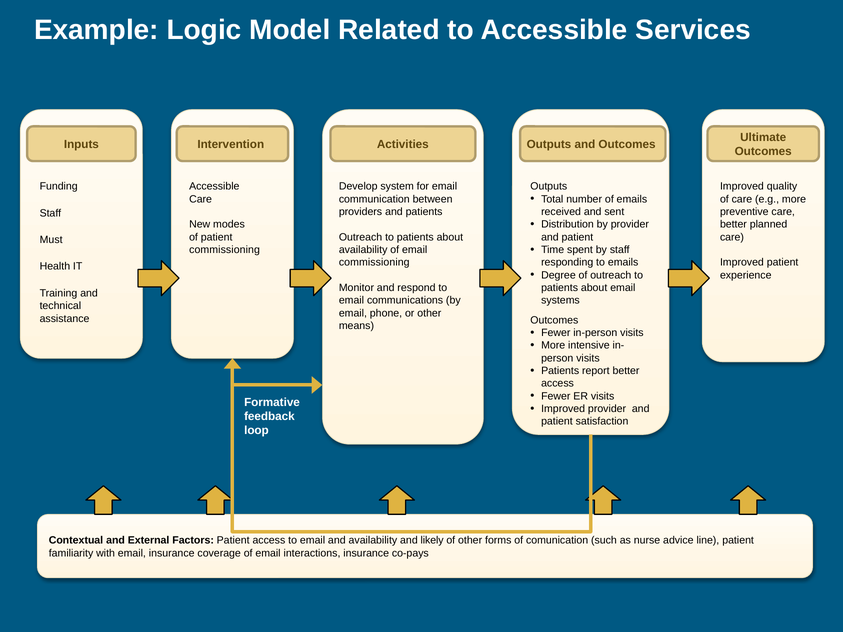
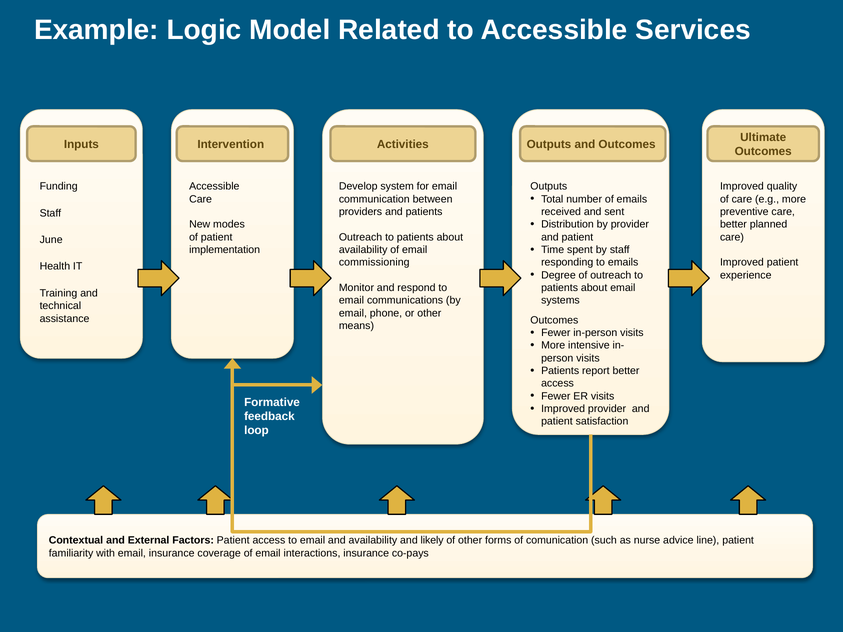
Must: Must -> June (51, 240)
commissioning: commissioning -> implementation (225, 250)
